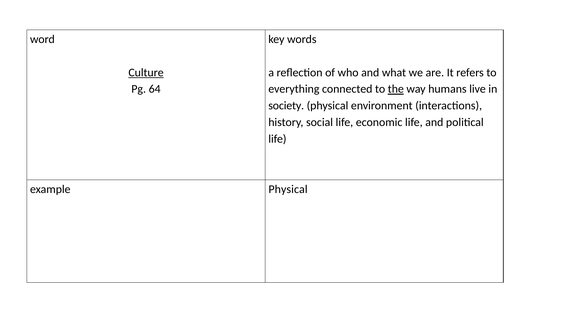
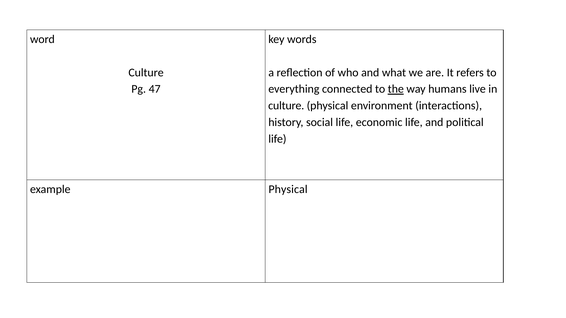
Culture underline: present -> none (146, 73)
64: 64 -> 47 (155, 89)
society: society -> culture (286, 106)
